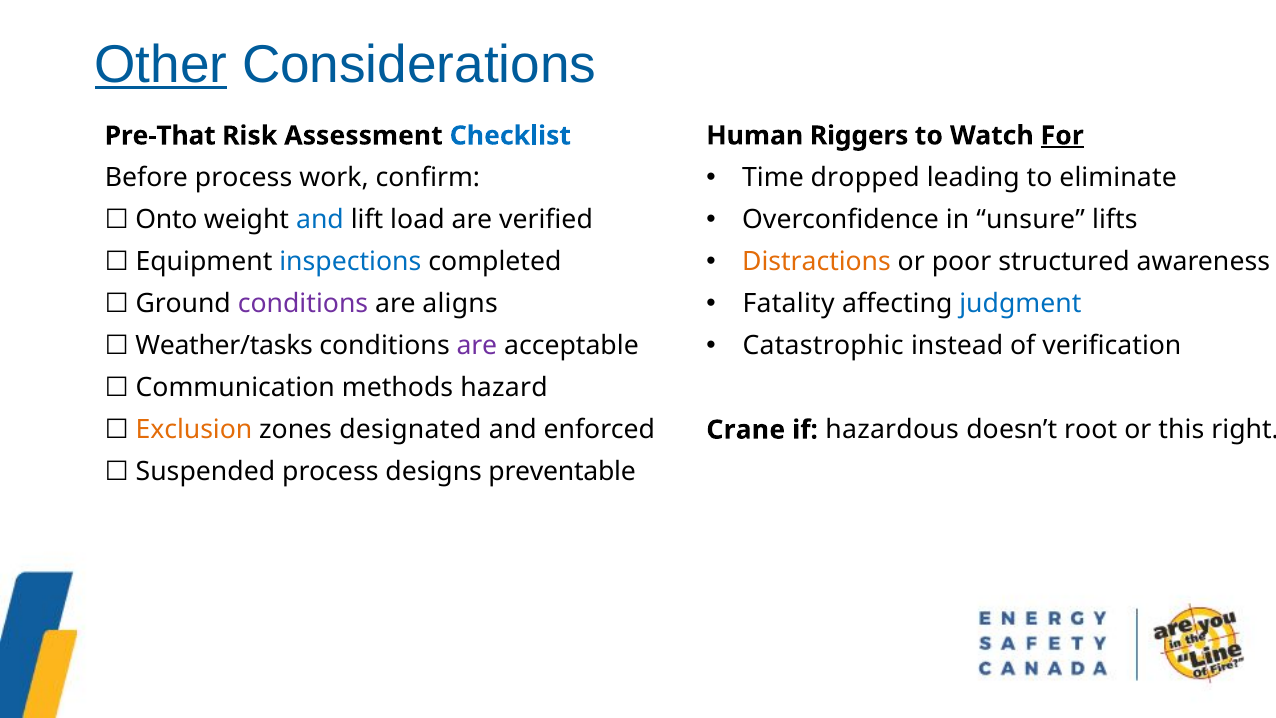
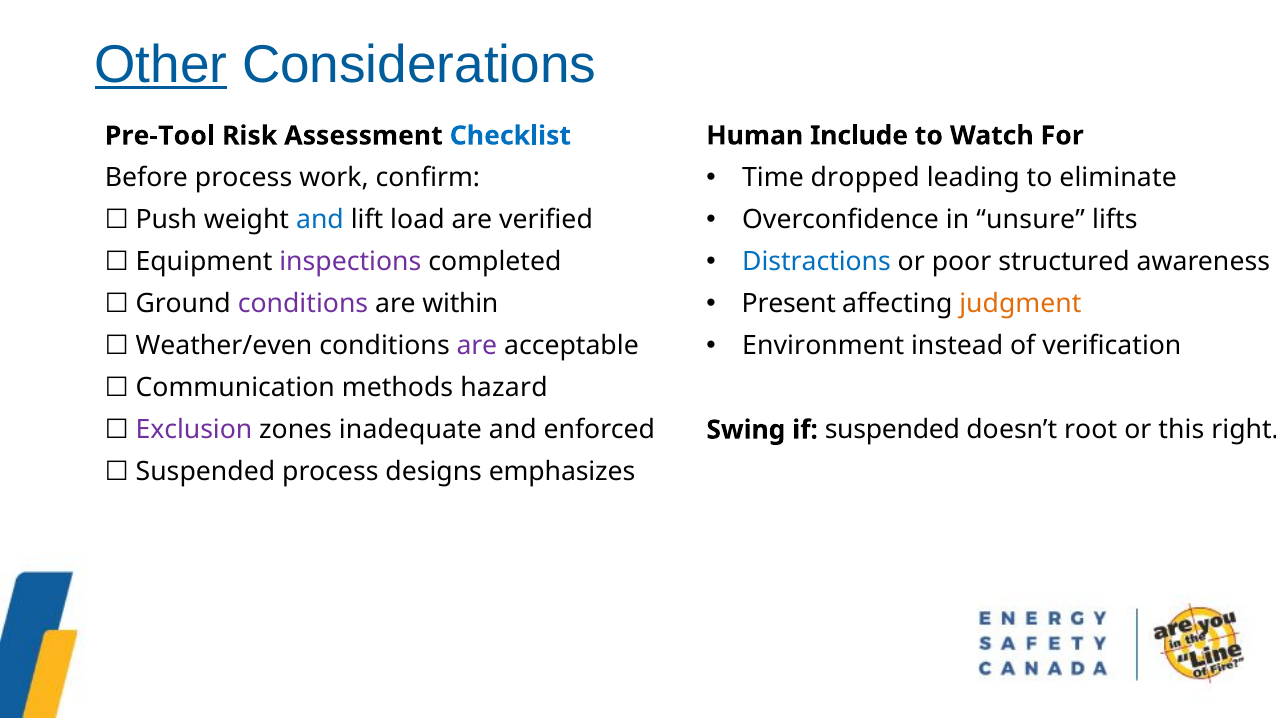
Pre-That: Pre-That -> Pre-Tool (160, 136)
Riggers: Riggers -> Include (859, 136)
For underline: present -> none (1062, 136)
Onto: Onto -> Push (166, 220)
Distractions colour: orange -> blue (817, 262)
inspections colour: blue -> purple (350, 262)
Fatality: Fatality -> Present (789, 304)
judgment colour: blue -> orange (1020, 304)
aligns: aligns -> within (460, 304)
Catastrophic: Catastrophic -> Environment (823, 346)
Weather/tasks: Weather/tasks -> Weather/even (224, 346)
Exclusion colour: orange -> purple (194, 430)
designated: designated -> inadequate (410, 430)
Crane: Crane -> Swing (746, 430)
if hazardous: hazardous -> suspended (892, 430)
preventable: preventable -> emphasizes (562, 472)
